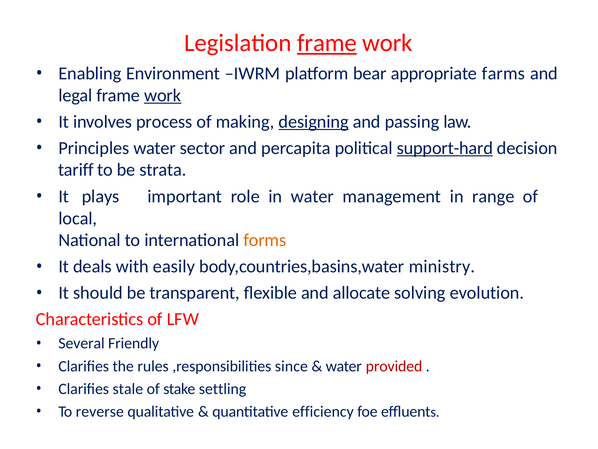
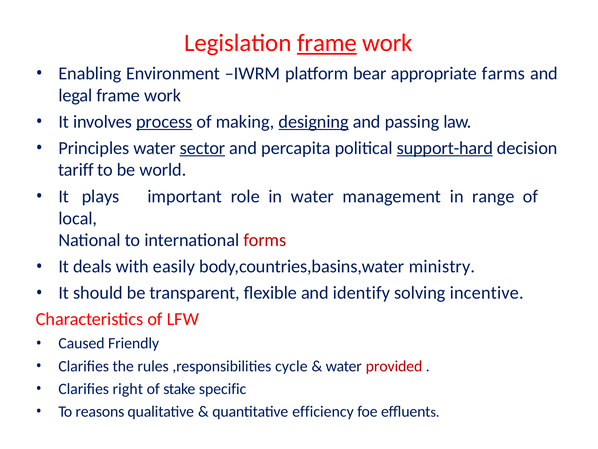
work underline: present -> none (163, 95)
process underline: none -> present (164, 122)
sector underline: none -> present (203, 148)
strata: strata -> world (163, 170)
forms colour: orange -> red (265, 240)
allocate: allocate -> identify (361, 293)
evolution: evolution -> incentive (487, 293)
Several: Several -> Caused (81, 343)
since: since -> cycle (291, 366)
stale: stale -> right (128, 389)
settling: settling -> specific (223, 389)
reverse: reverse -> reasons (100, 411)
